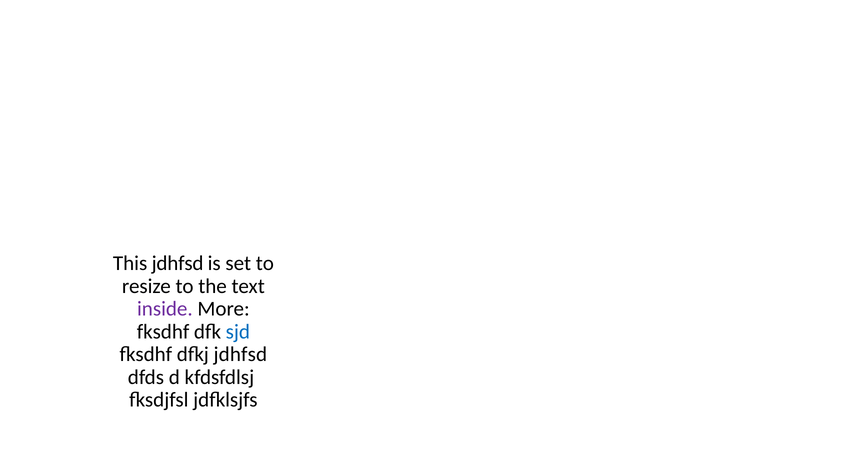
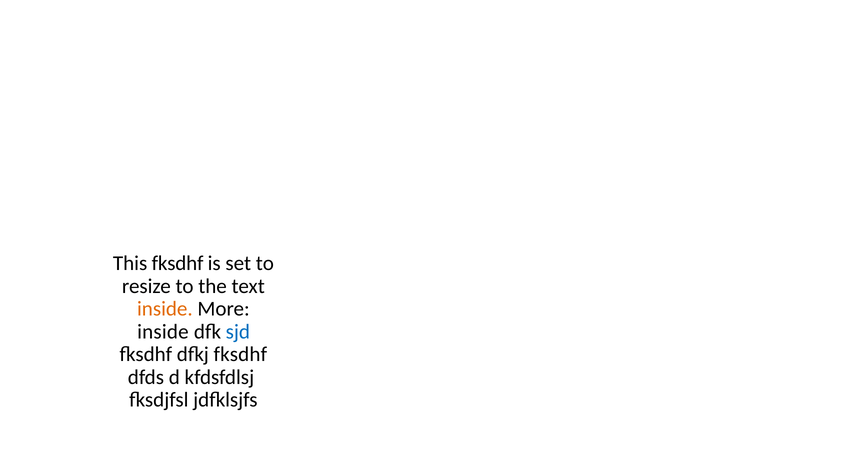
This jdhfsd: jdhfsd -> fksdhf (178, 263)
inside colour: purple -> orange (165, 309)
fksdhf: fksdhf -> inside (163, 331)
dfkj jdhfsd: jdhfsd -> fksdhf (240, 354)
